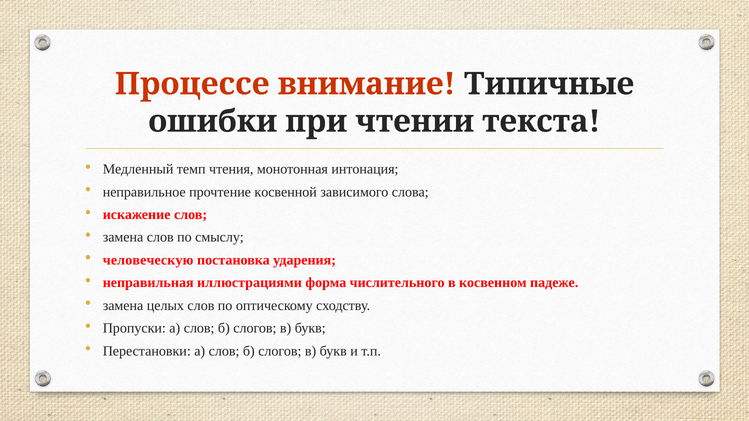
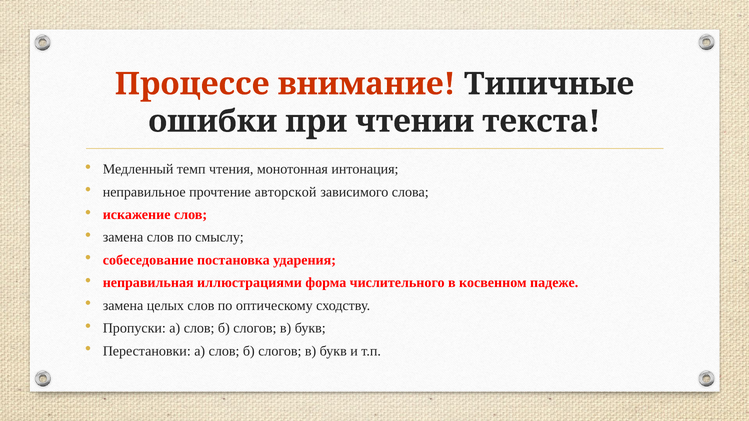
косвенной: косвенной -> авторской (286, 192)
человеческую: человеческую -> собеседование (148, 260)
